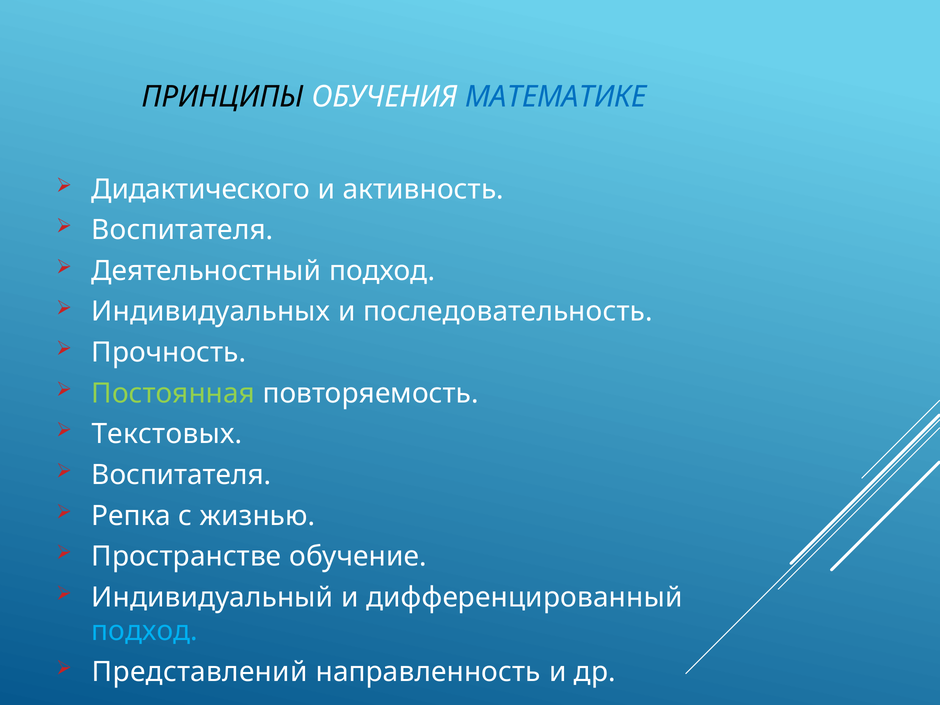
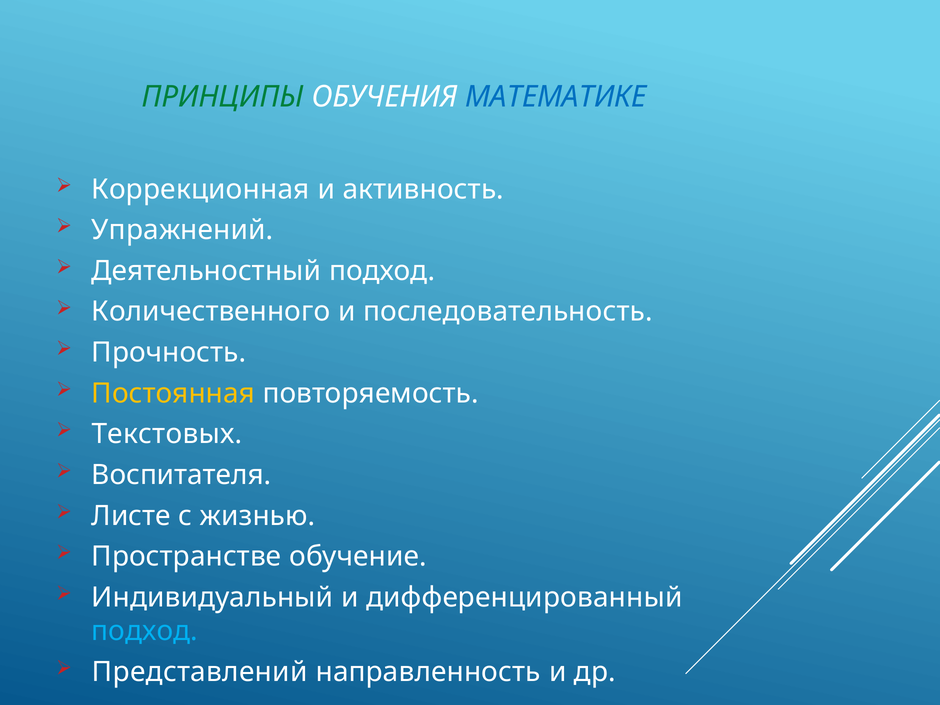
ПРИНЦИПЫ colour: black -> green (223, 97)
Дидактического: Дидактического -> Коррекционная (200, 189)
Воспитателя: Воспитателя -> Упражнений (182, 230)
Индивидуальных: Индивидуальных -> Количественного (211, 312)
Постоянная colour: light green -> yellow (173, 393)
Репка: Репка -> Листе (131, 516)
